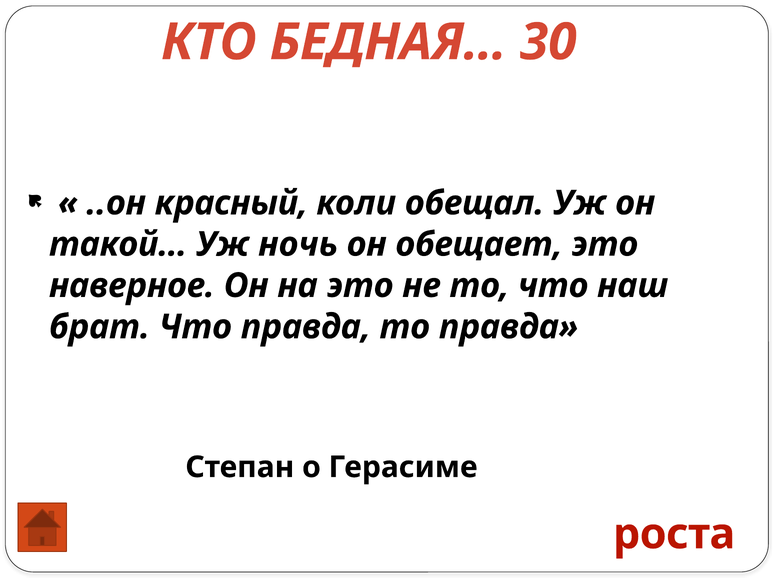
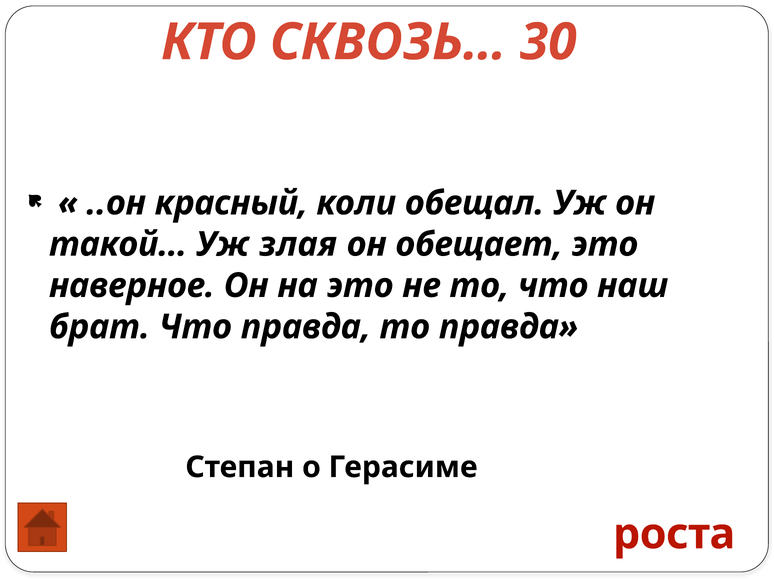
БЕДНАЯ…: БЕДНАЯ… -> СКВОЗЬ… (388, 42)
ночь: ночь -> злая (298, 245)
